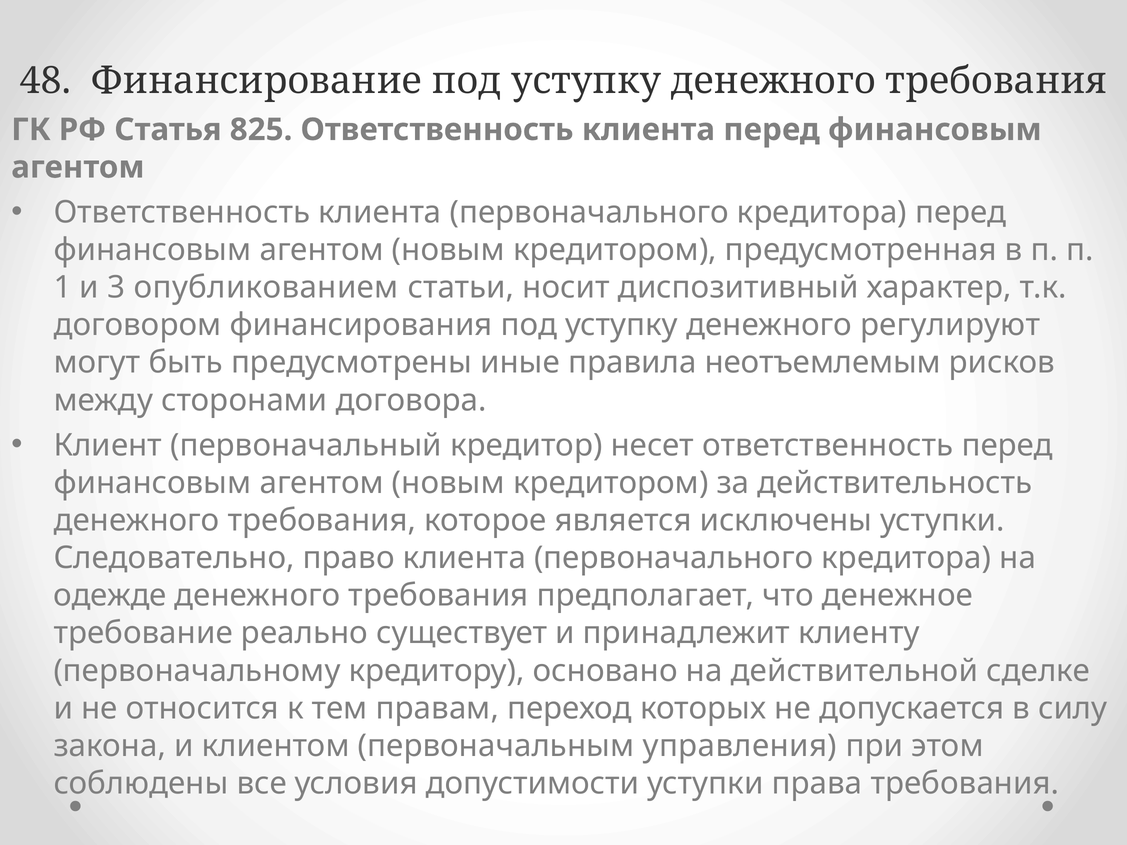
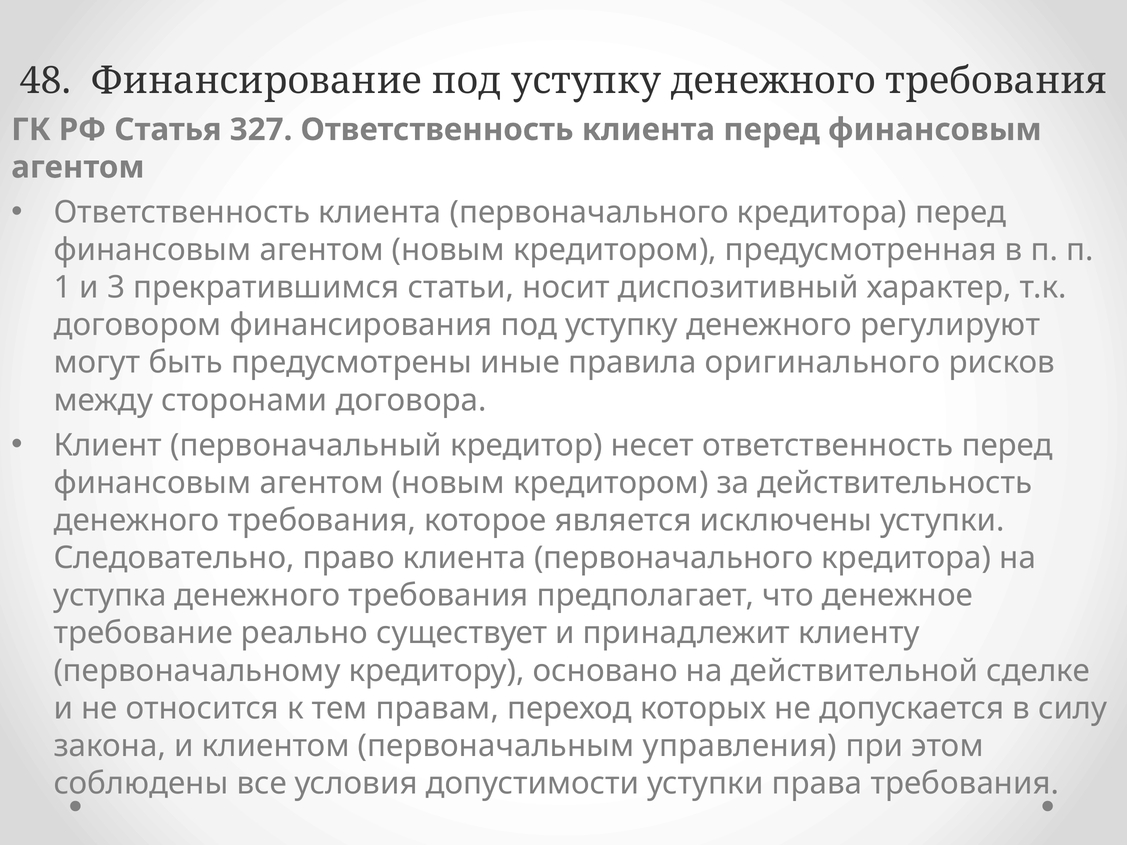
825: 825 -> 327 (261, 130)
опубликованием: опубликованием -> прекратившимся (266, 288)
неотъемлемым: неотъемлемым -> оригинального (823, 363)
одежде: одежде -> уступка (110, 596)
